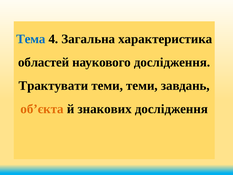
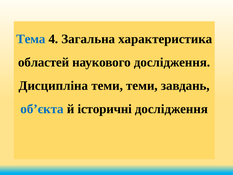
Трактувати: Трактувати -> Дисципліна (53, 85)
об’єкта colour: orange -> blue (42, 109)
знакових: знакових -> історичні (105, 109)
